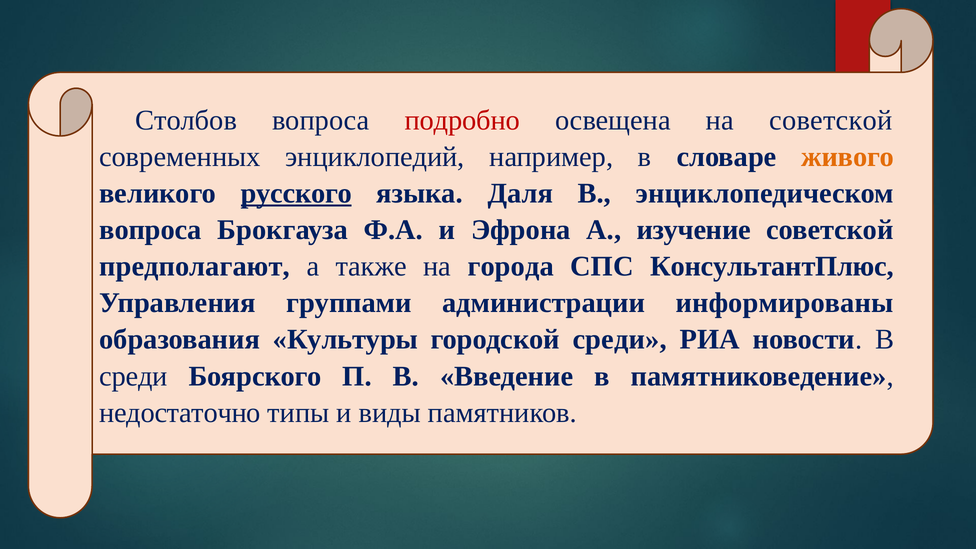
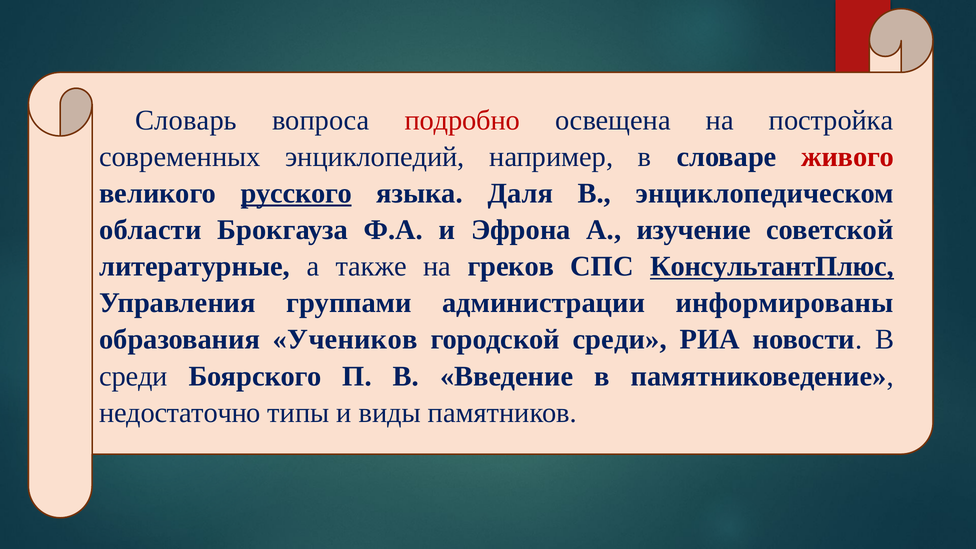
Столбов: Столбов -> Словарь (186, 120)
на советской: советской -> постройка (831, 120)
живого colour: orange -> red (848, 157)
вопроса: вопроса -> области (150, 230)
предполагают: предполагают -> литературные (195, 266)
города: города -> греков (511, 266)
КонсультантПлюс underline: none -> present (772, 266)
Культуры: Культуры -> Учеников (345, 340)
